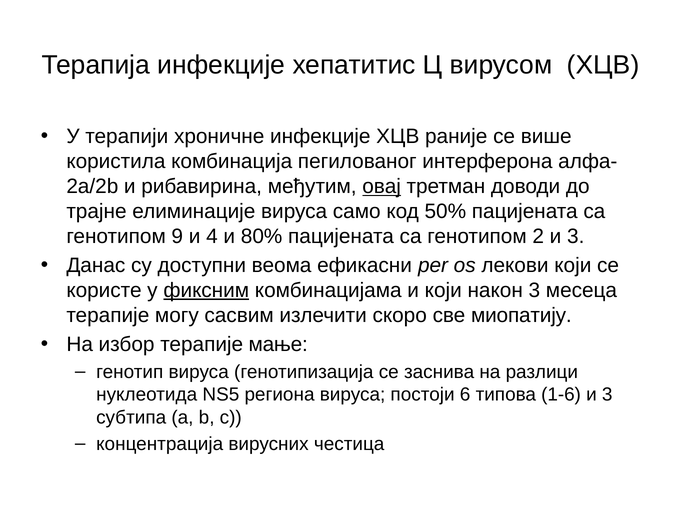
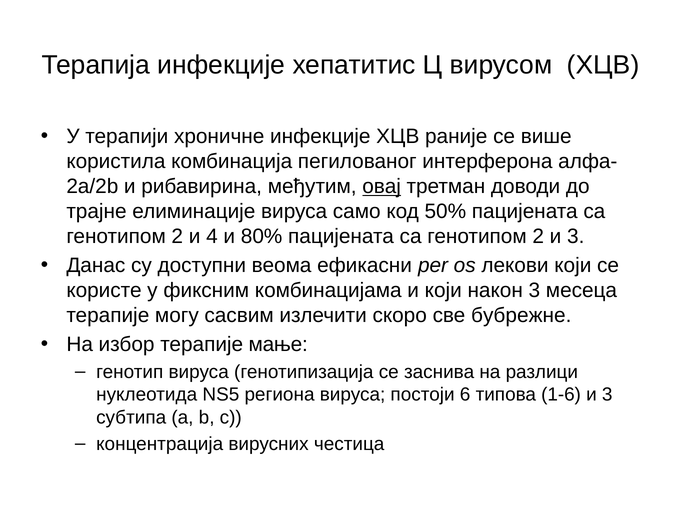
9: 9 -> 2 (177, 236)
фиксним underline: present -> none (206, 290)
миопатију: миопатију -> бубрежне (521, 315)
